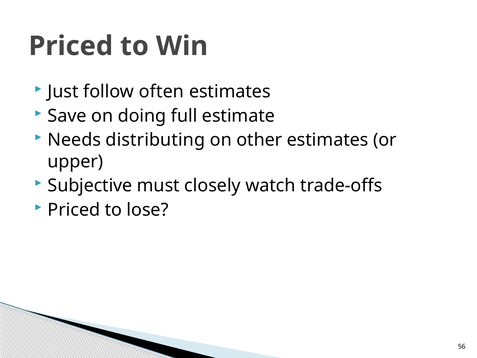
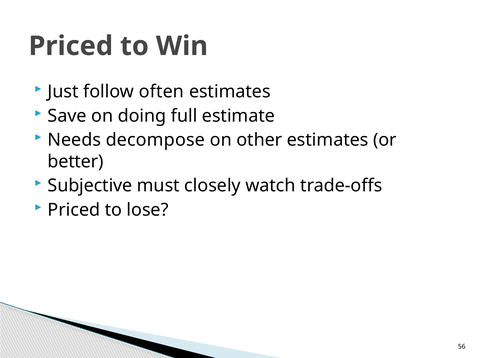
distributing: distributing -> decompose (155, 140)
upper: upper -> better (76, 161)
